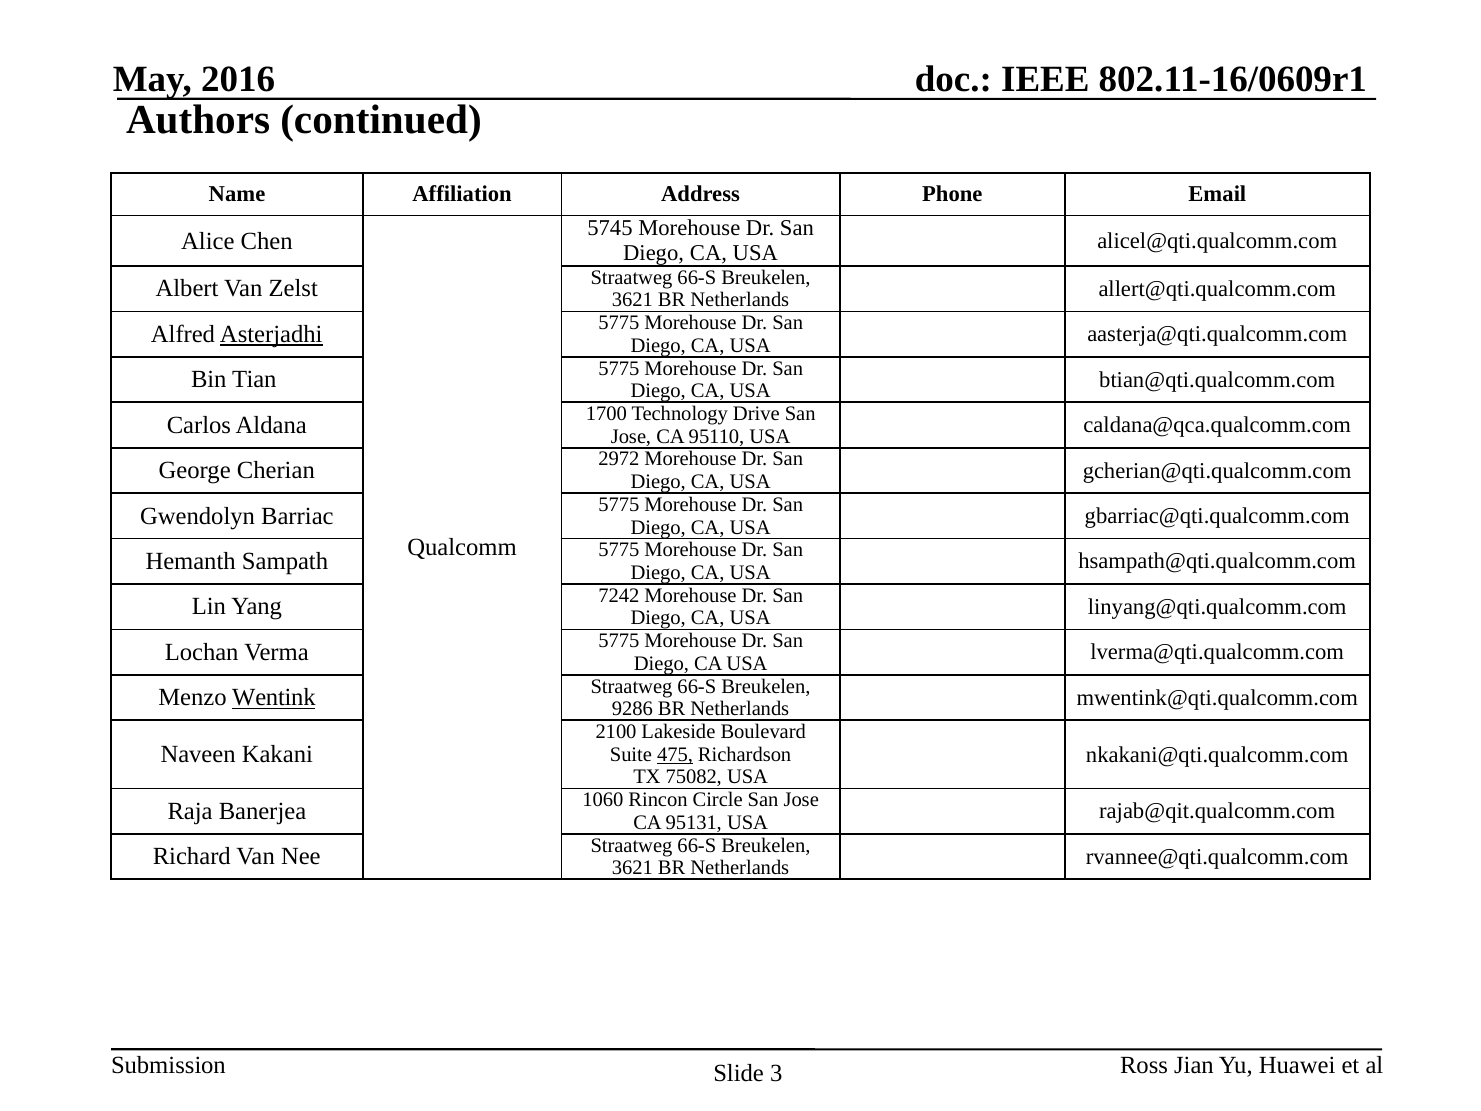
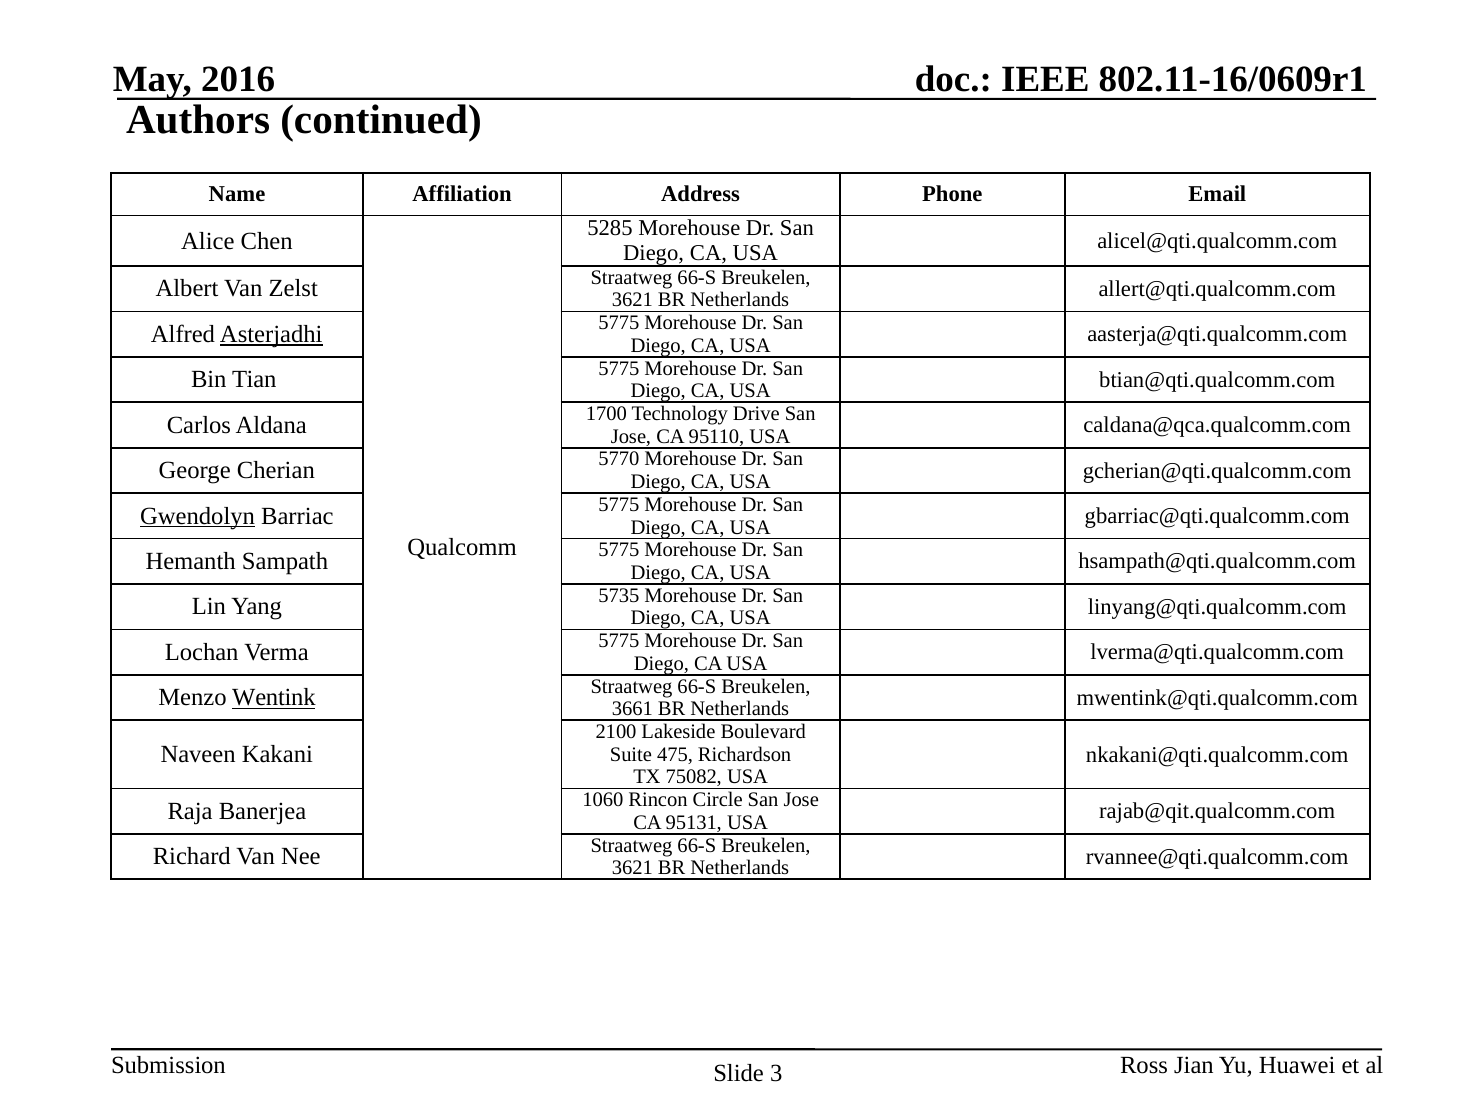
5745: 5745 -> 5285 (610, 228)
2972: 2972 -> 5770 (619, 459)
Gwendolyn underline: none -> present (198, 516)
7242: 7242 -> 5735 (619, 595)
9286: 9286 -> 3661 (632, 709)
475 underline: present -> none (675, 754)
